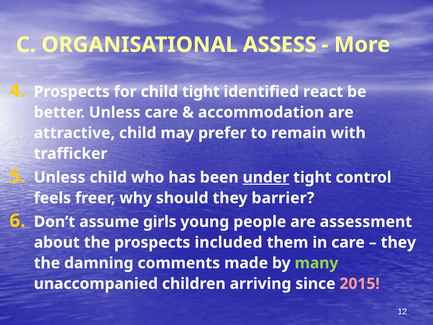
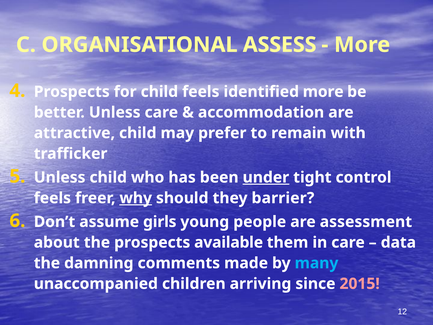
child tight: tight -> feels (201, 92)
identified react: react -> more (323, 92)
why underline: none -> present (136, 198)
included: included -> available (229, 242)
they: they -> data (398, 242)
many colour: light green -> light blue (317, 263)
